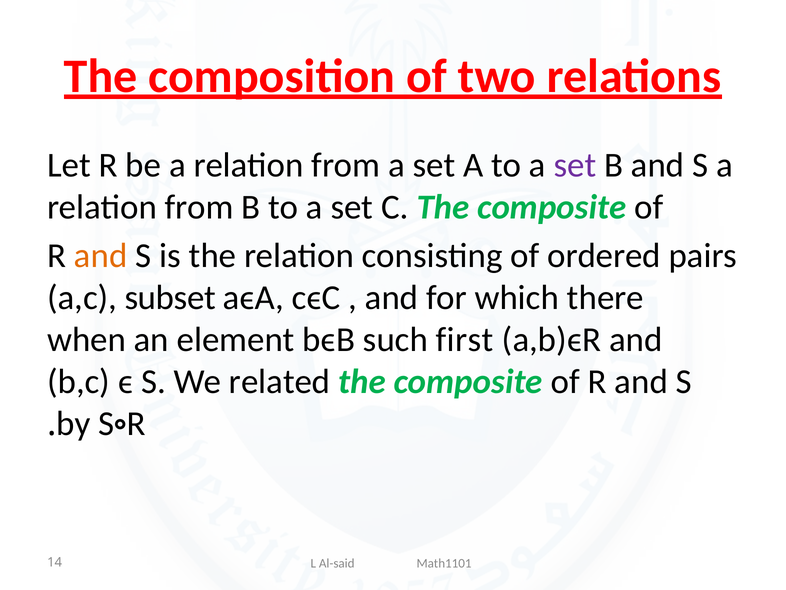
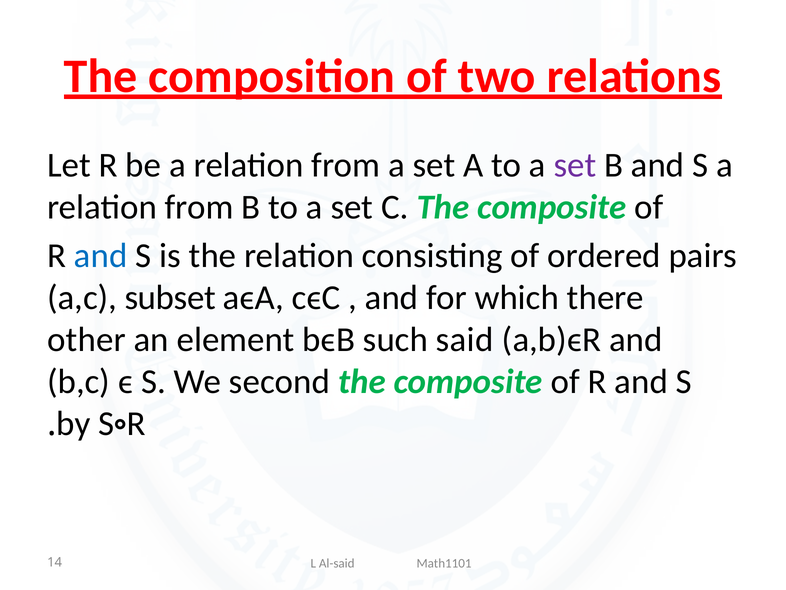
and colour: orange -> blue (101, 256)
when: when -> other (86, 340)
first: first -> said (465, 340)
related: related -> second (280, 382)
